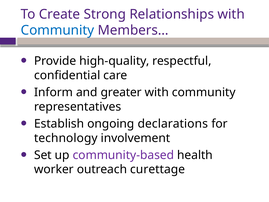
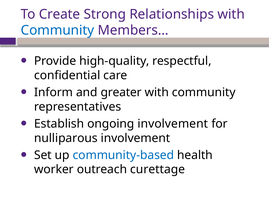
ongoing declarations: declarations -> involvement (173, 124)
technology: technology -> nulliparous (66, 138)
community-based colour: purple -> blue (123, 155)
